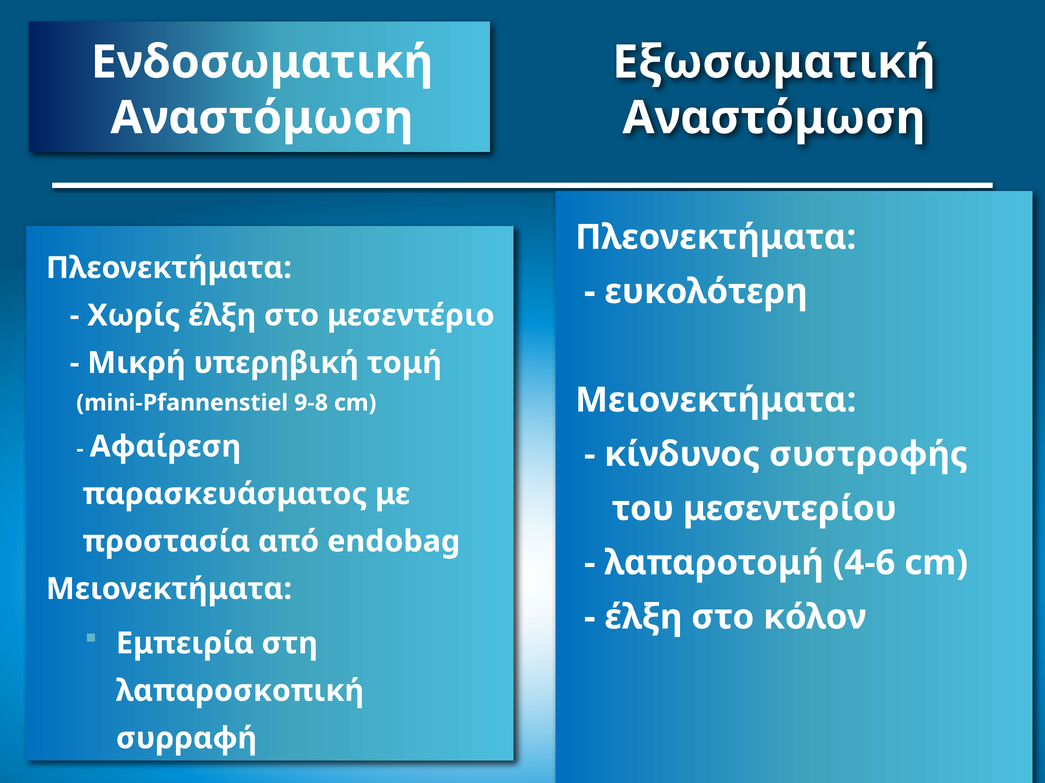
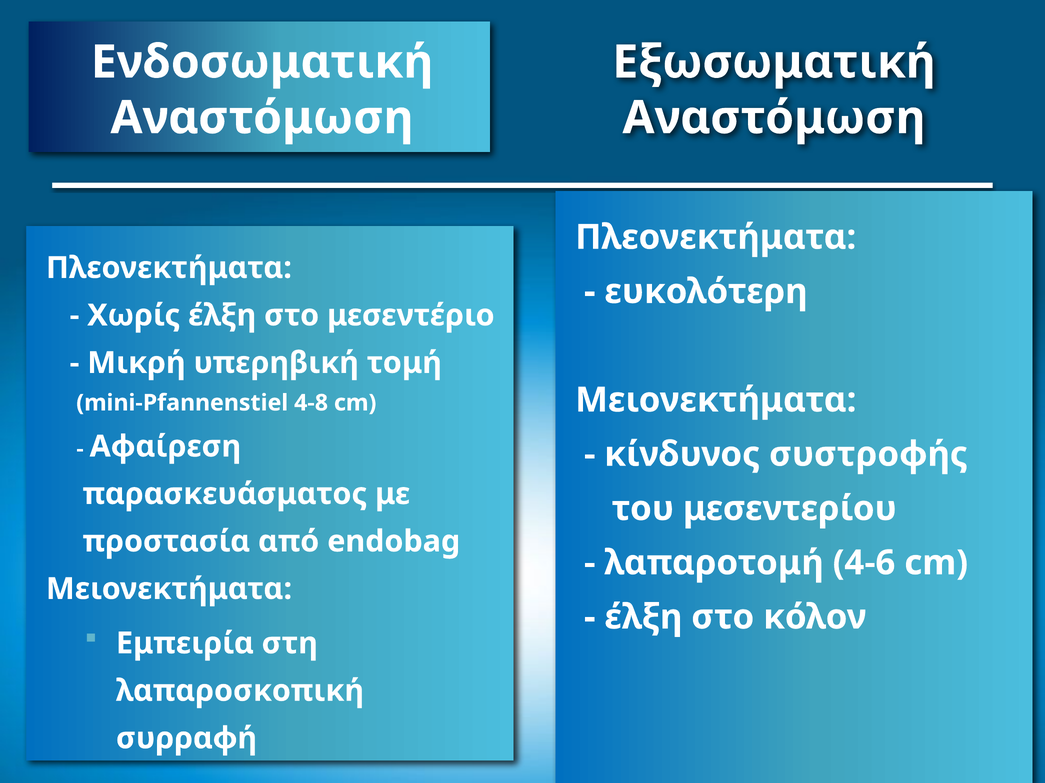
9-8: 9-8 -> 4-8 (311, 403)
